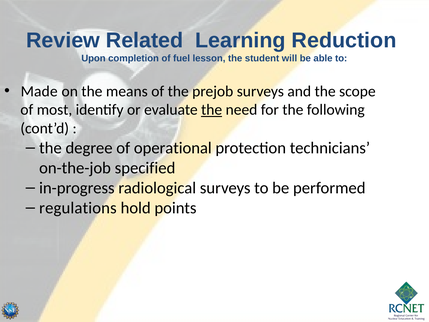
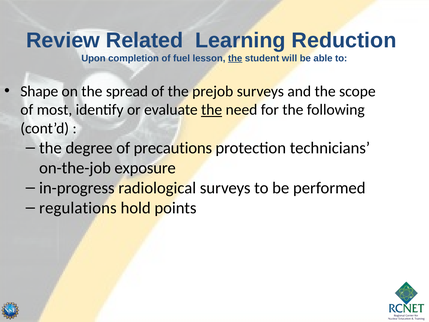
the underline: none -> present (235, 58)
Made: Made -> Shape (39, 91)
means: means -> spread (127, 91)
operational: operational -> precautions (173, 148)
specified: specified -> exposure (145, 168)
